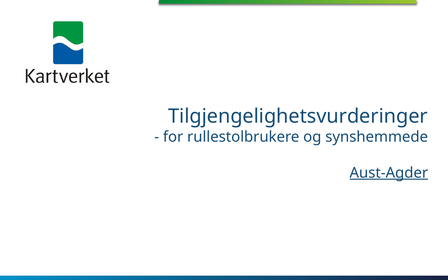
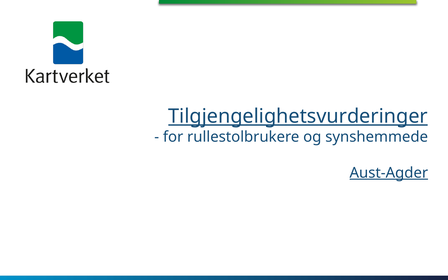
Tilgjengelighetsvurderinger underline: none -> present (298, 116)
